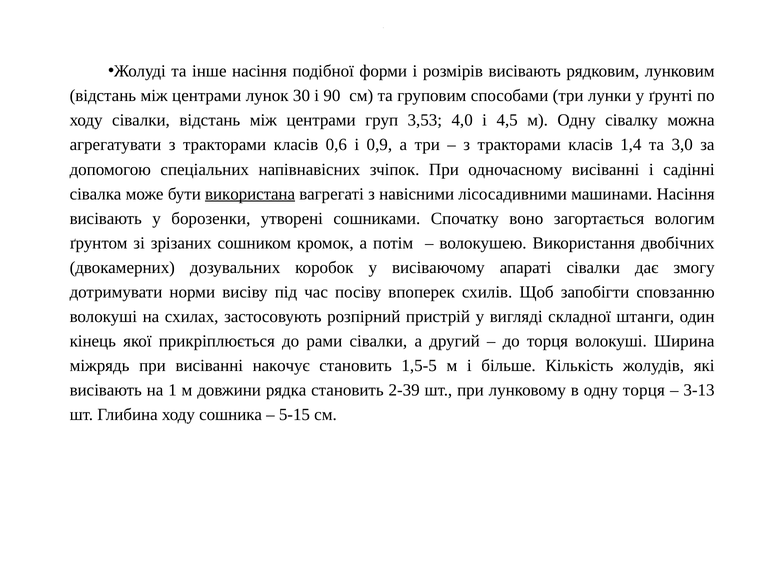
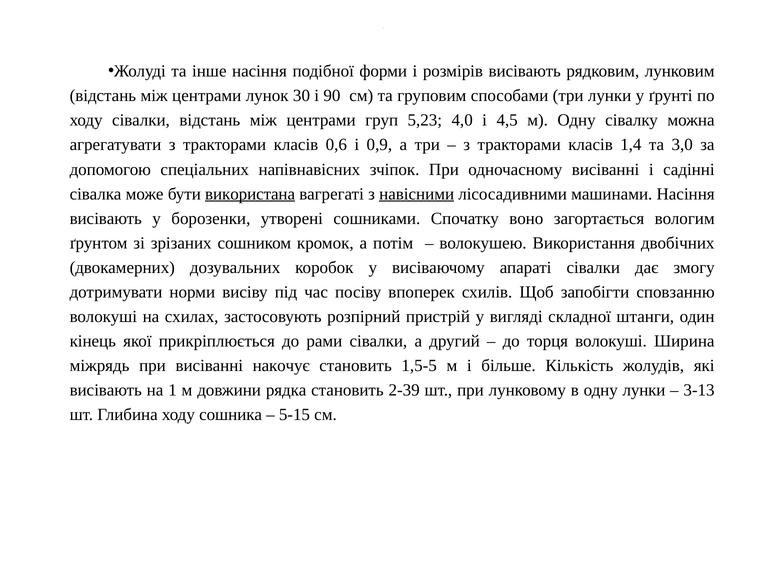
3,53: 3,53 -> 5,23 (425, 120)
навісними underline: none -> present (417, 194)
одну торця: торця -> лунки (644, 390)
